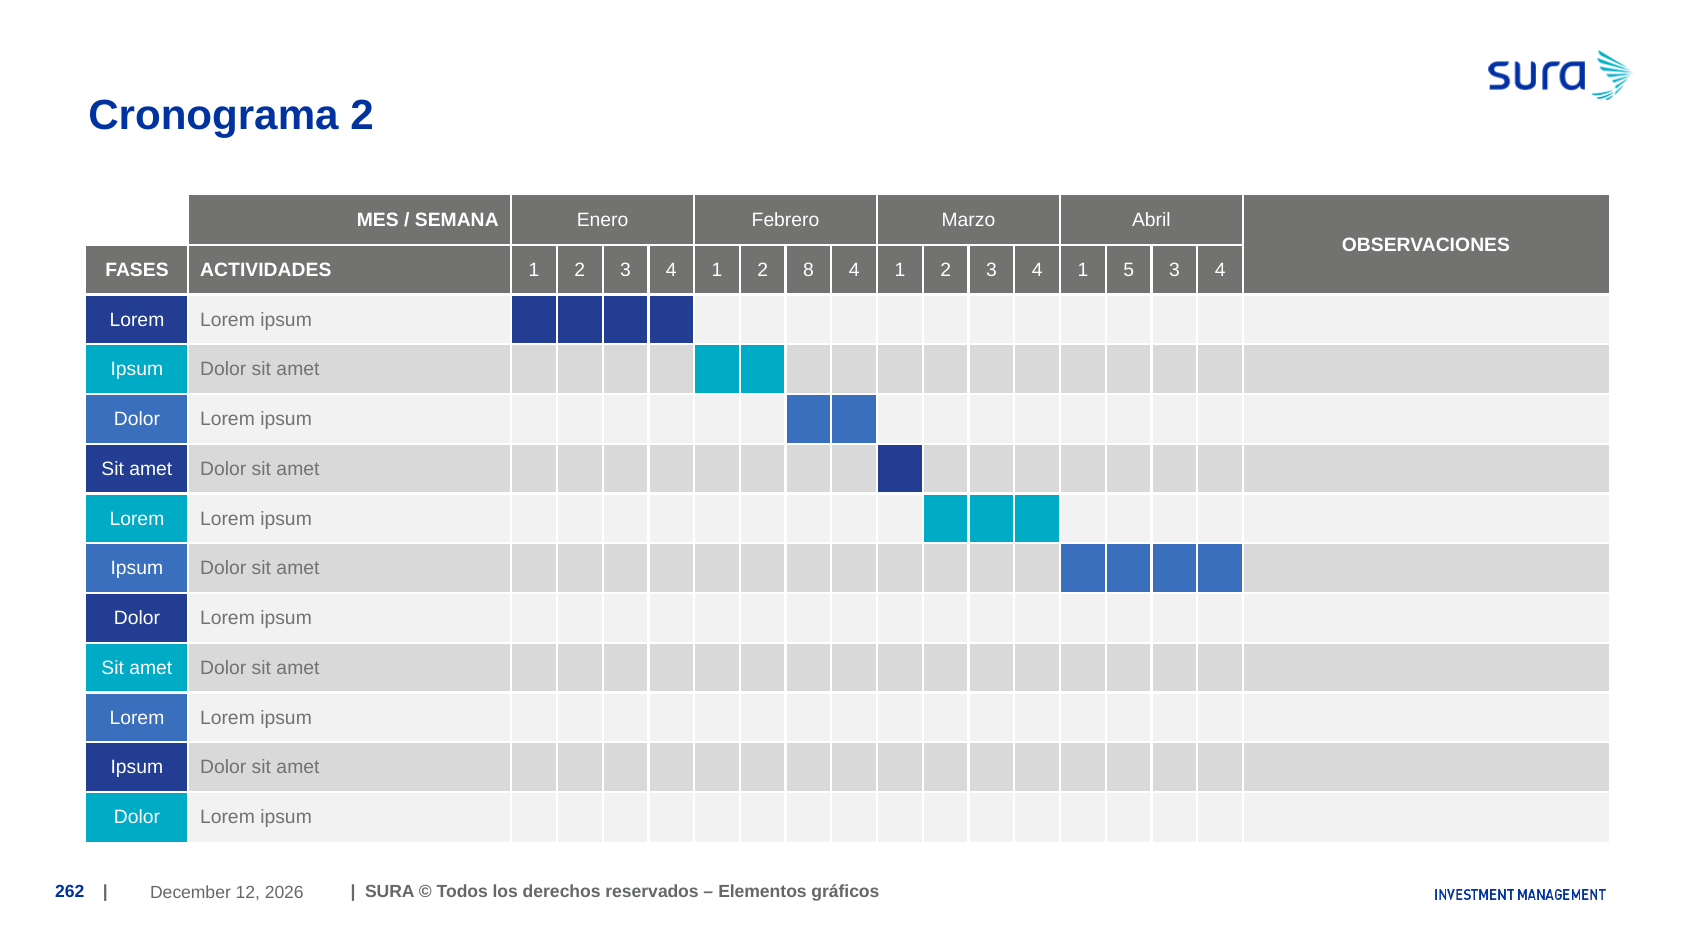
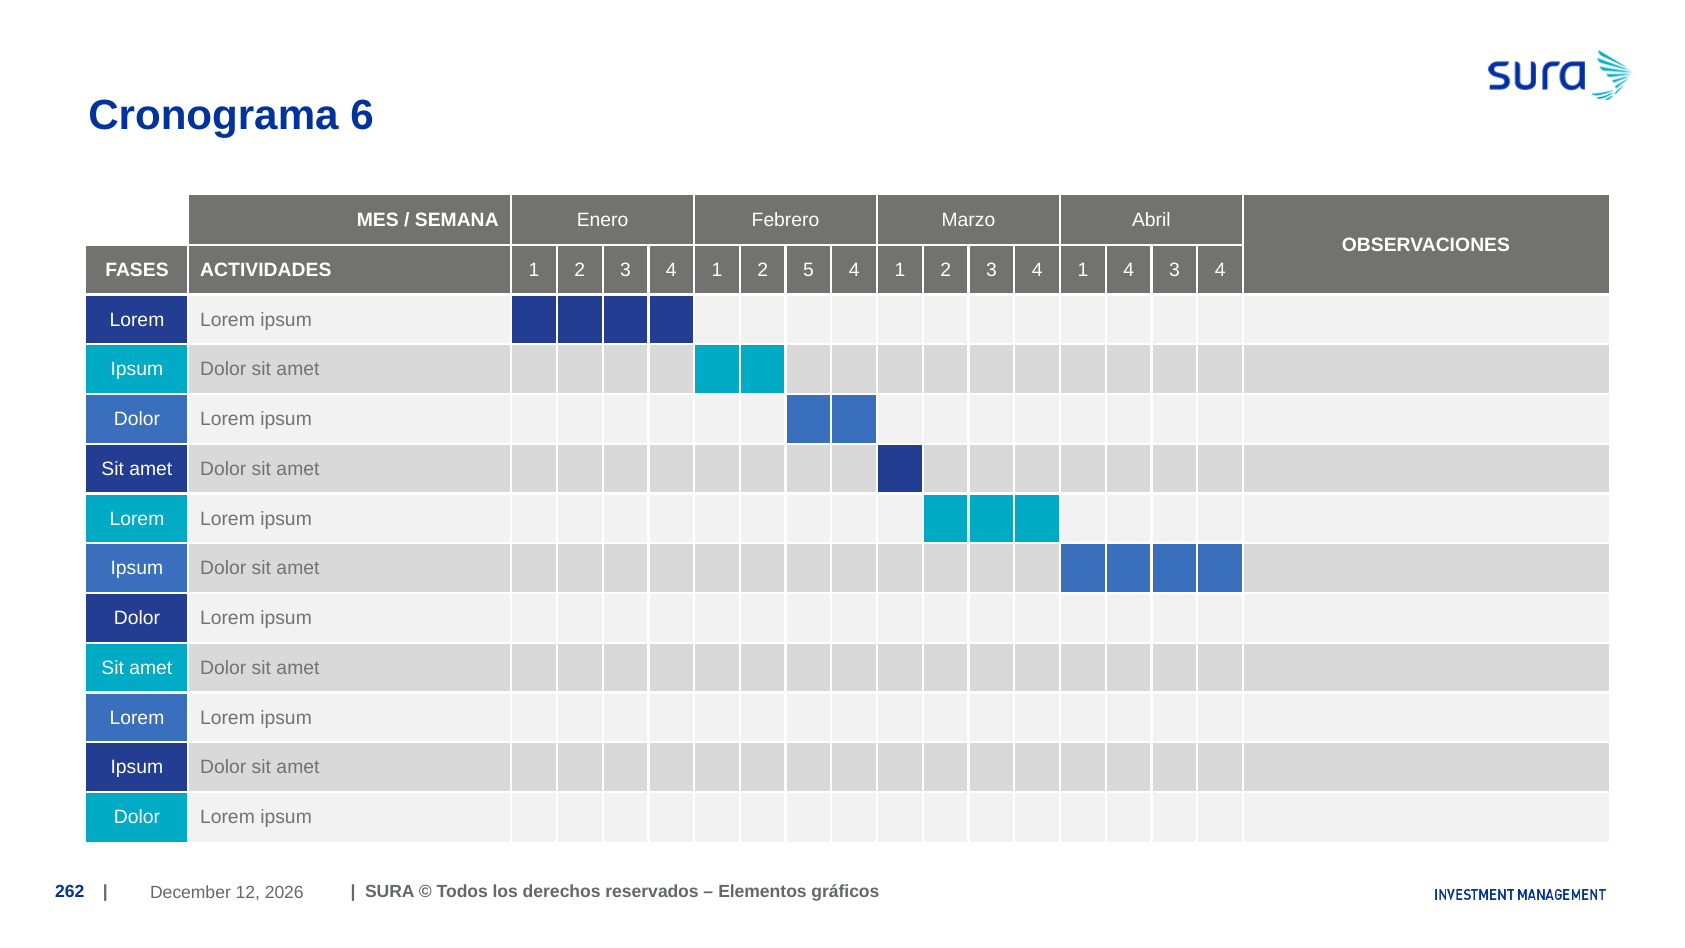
Cronograma 2: 2 -> 6 (362, 115)
8: 8 -> 5 (809, 270)
1 5: 5 -> 4 (1129, 270)
